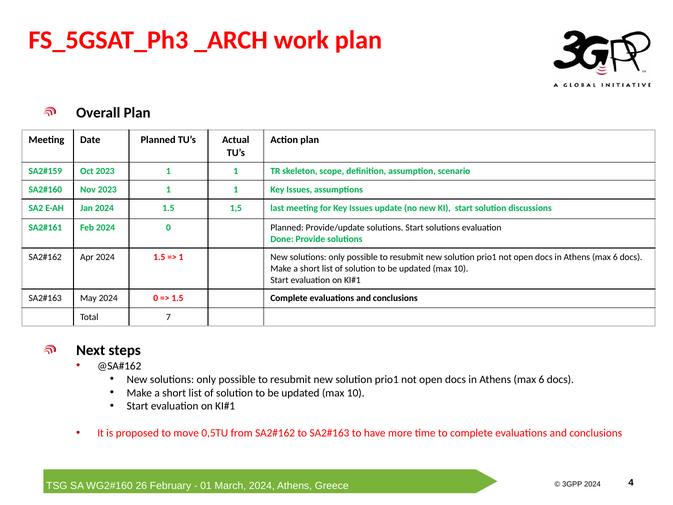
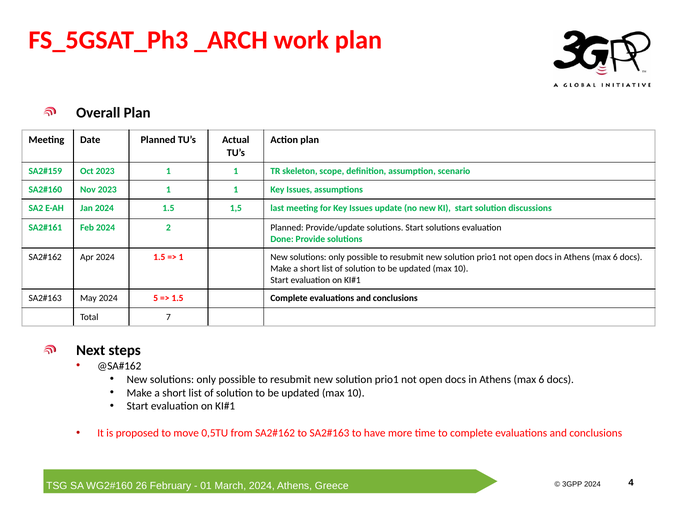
Feb 2024 0: 0 -> 2 (168, 228)
May 2024 0: 0 -> 5 (156, 298)
